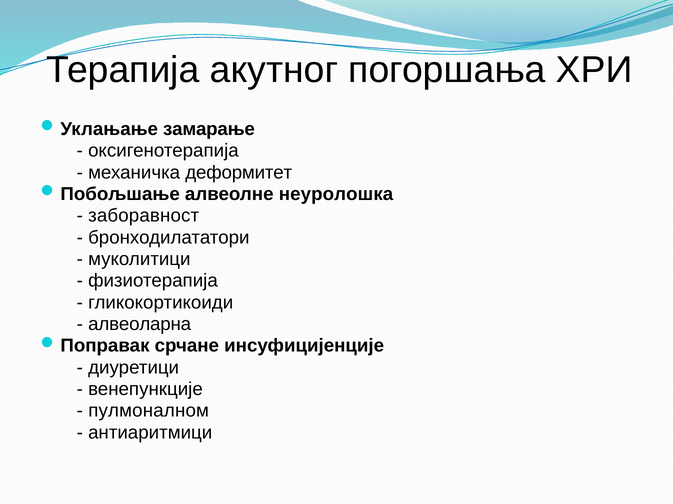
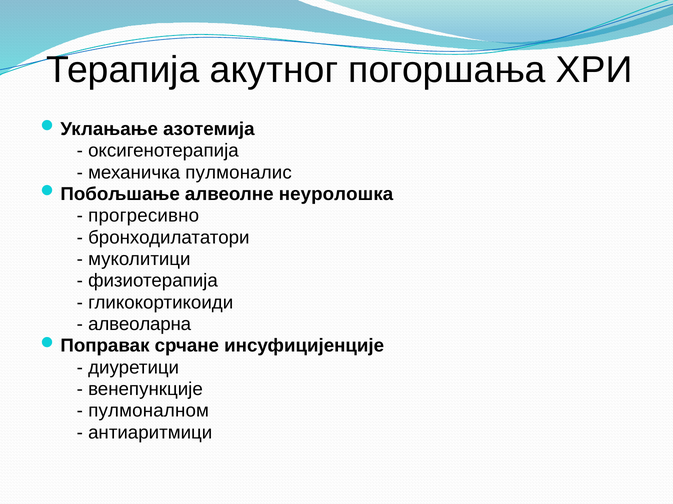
замарање: замарање -> азотемија (209, 129)
деформитет: деформитет -> пулмоналис (239, 173)
заборавност: заборавност -> прогресивно (144, 216)
